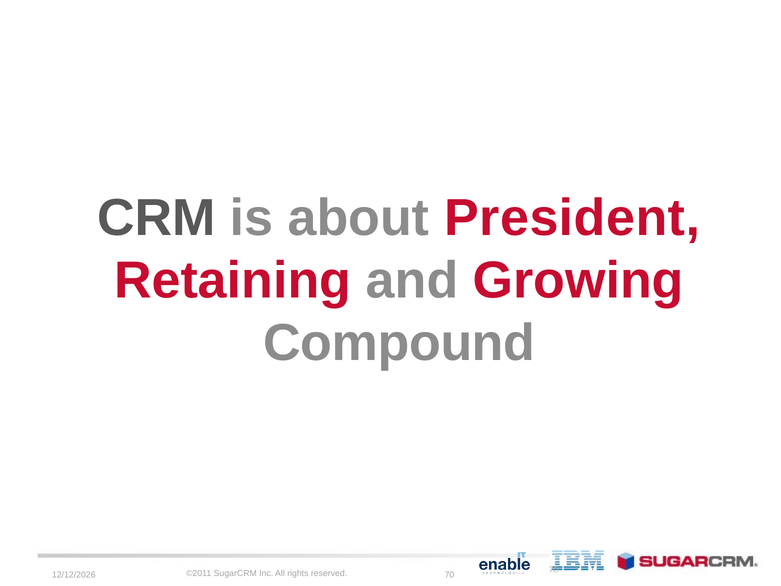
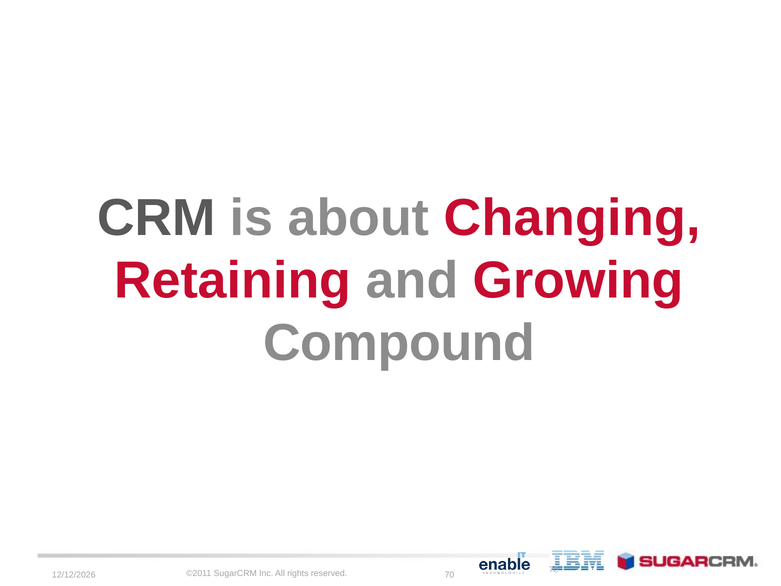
President: President -> Changing (572, 218)
